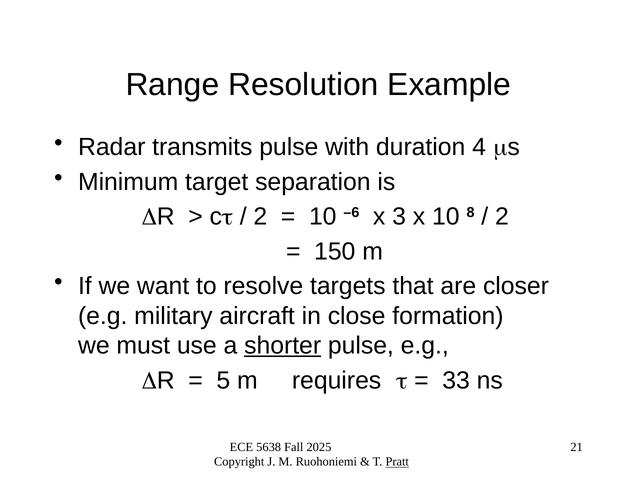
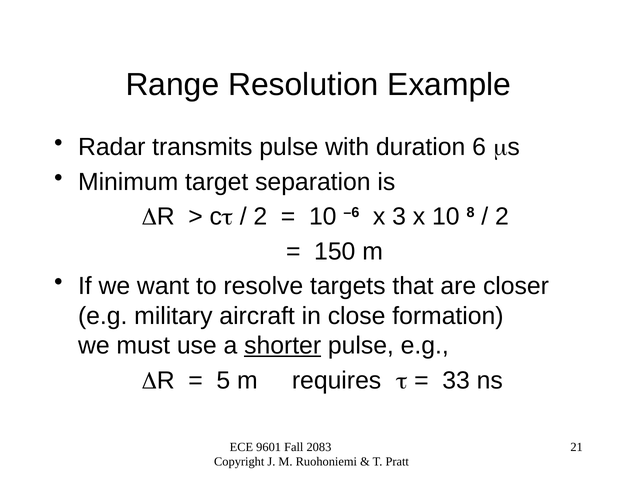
4: 4 -> 6 (479, 147)
5638: 5638 -> 9601 (269, 447)
2025: 2025 -> 2083 (319, 447)
Pratt underline: present -> none (397, 462)
